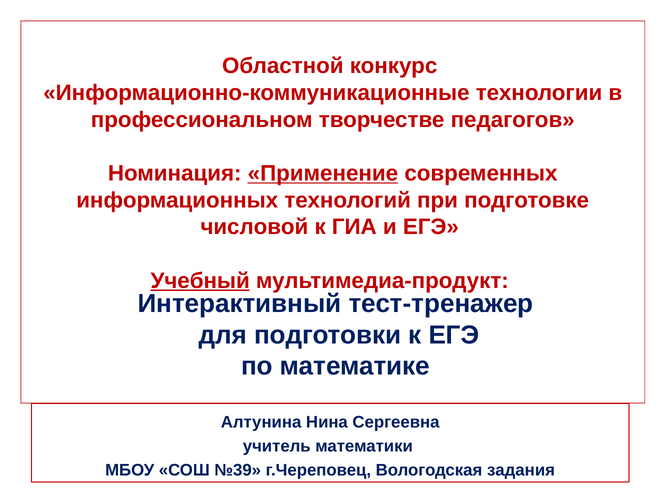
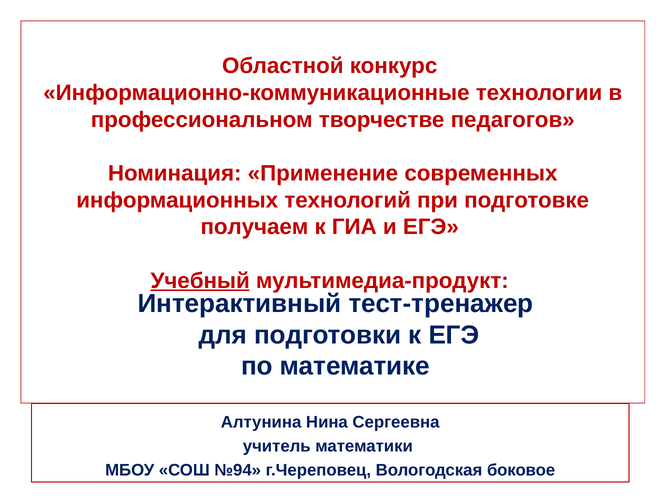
Применение underline: present -> none (323, 173)
числовой: числовой -> получаем (254, 227)
№39: №39 -> №94 (238, 471)
задания: задания -> боковое (521, 471)
